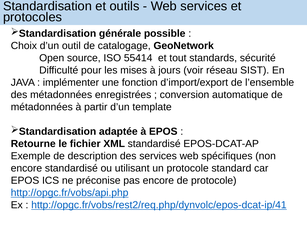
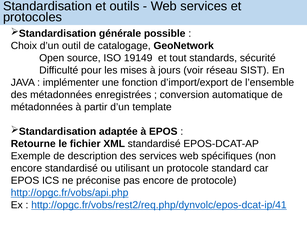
55414: 55414 -> 19149 (138, 58)
